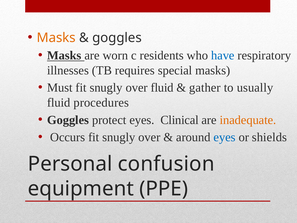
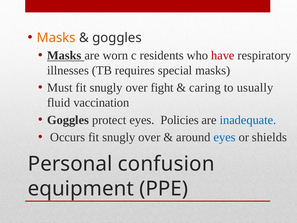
have colour: blue -> red (223, 55)
over fluid: fluid -> fight (162, 88)
gather: gather -> caring (205, 88)
procedures: procedures -> vaccination (101, 102)
Clinical: Clinical -> Policies (180, 120)
inadequate colour: orange -> blue (248, 120)
